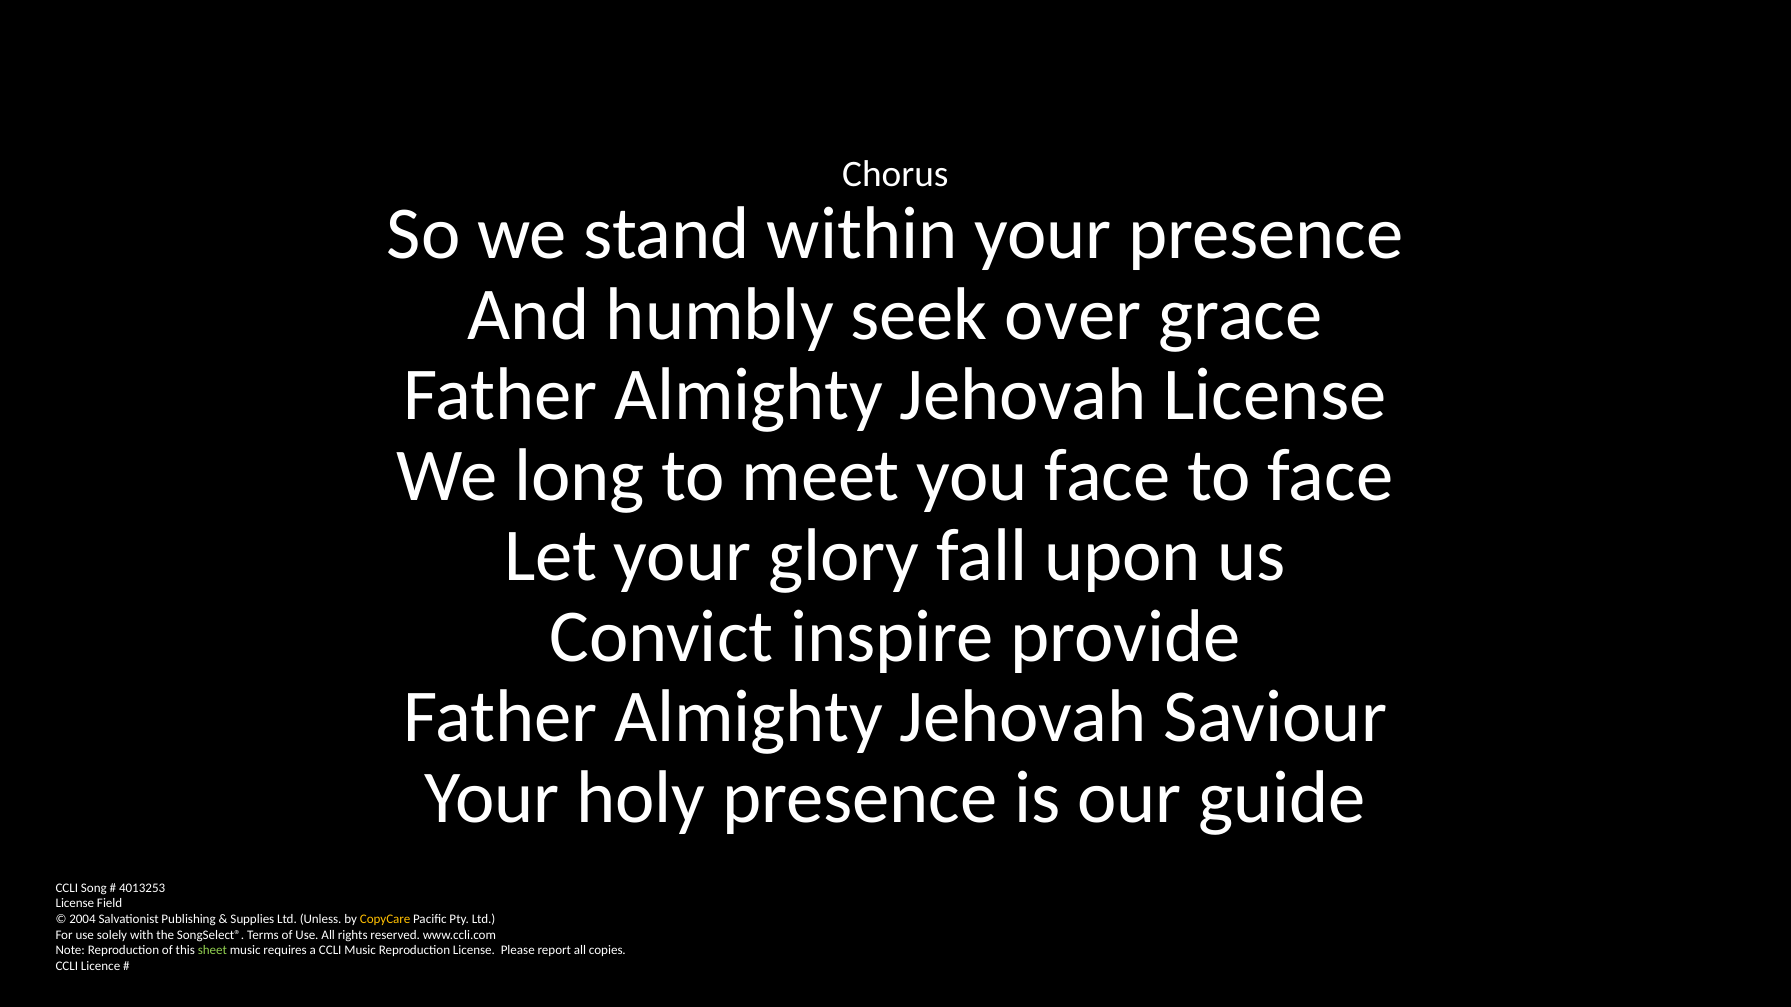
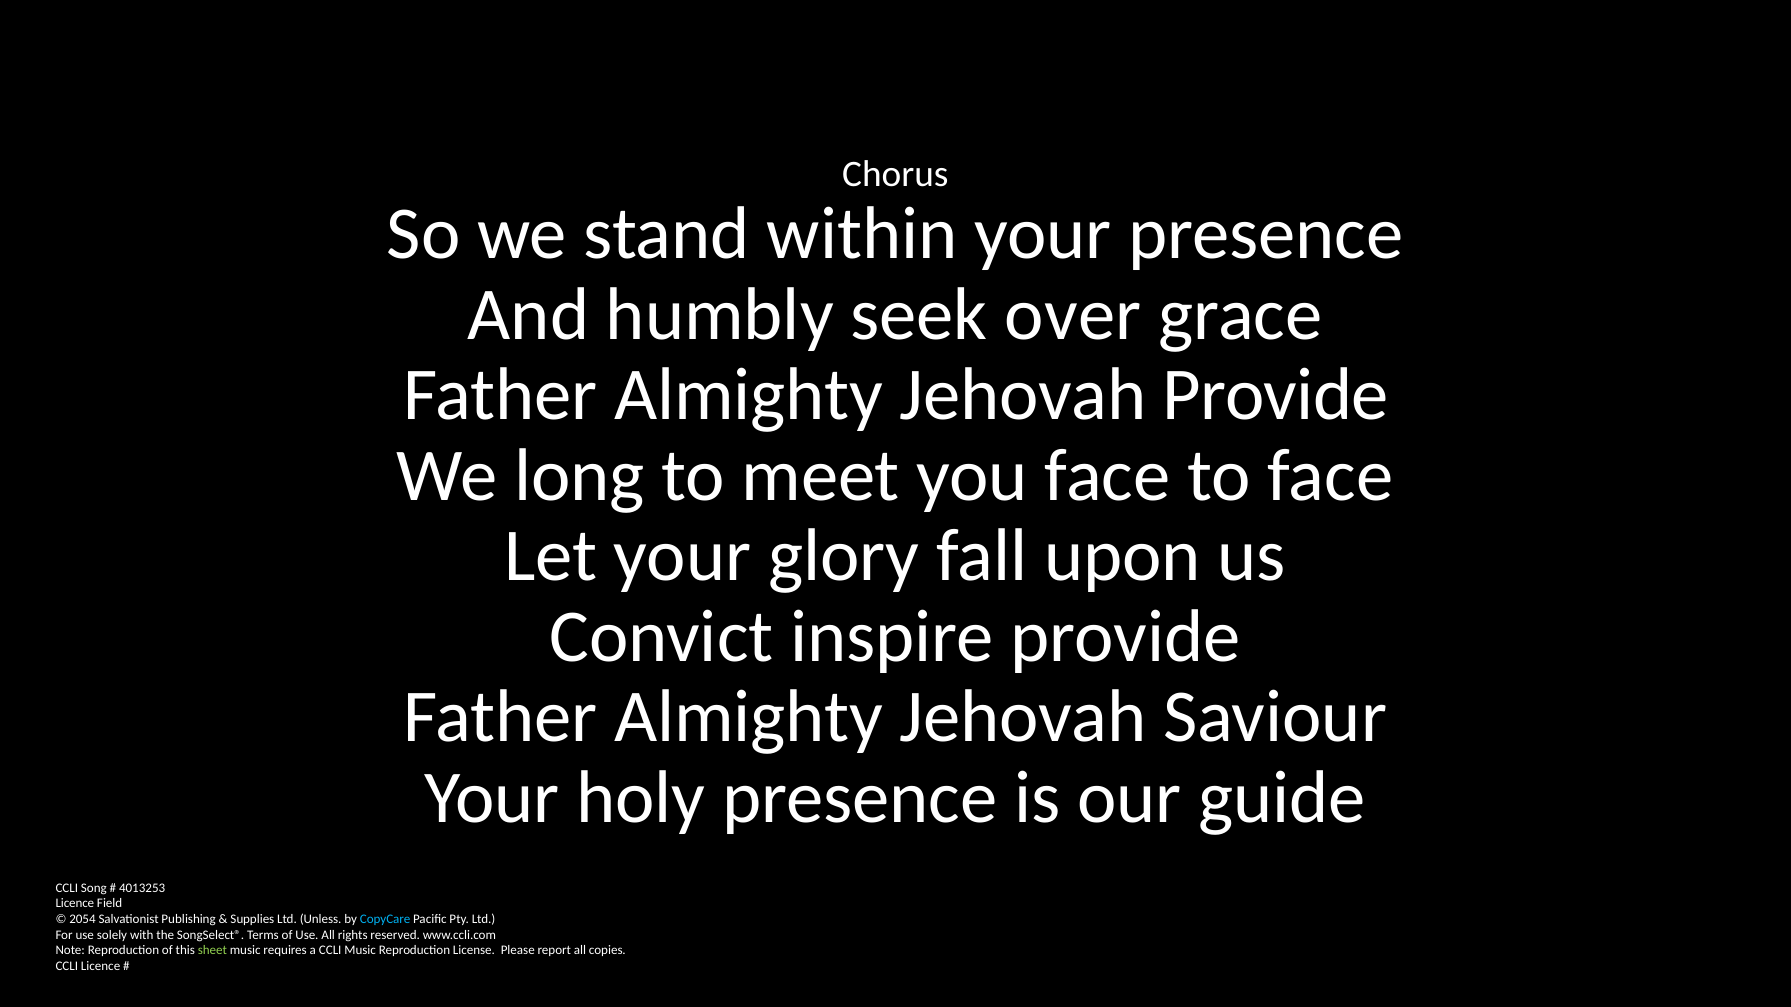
Jehovah License: License -> Provide (1275, 395)
License: License -> Licence (75, 904)
2004: 2004 -> 2054 (82, 919)
CopyCare colour: yellow -> light blue (385, 919)
